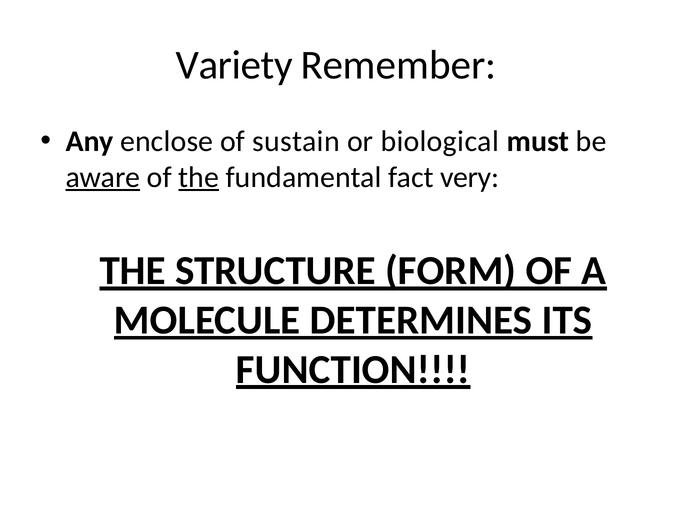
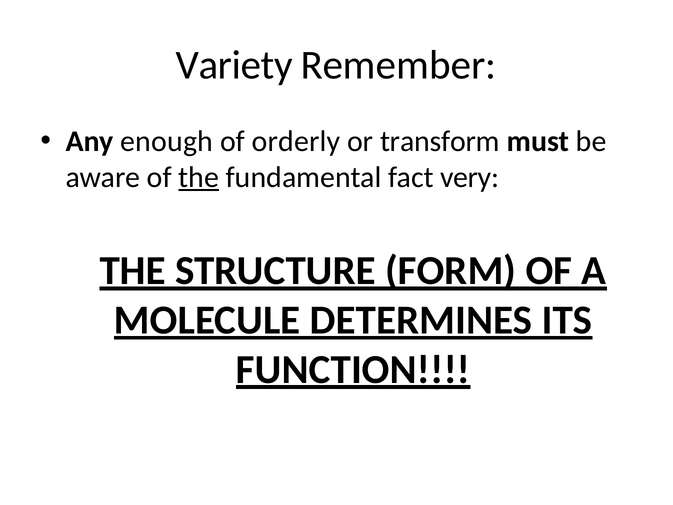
enclose: enclose -> enough (167, 141)
sustain: sustain -> orderly (296, 141)
biological: biological -> transform (440, 141)
aware underline: present -> none (103, 177)
